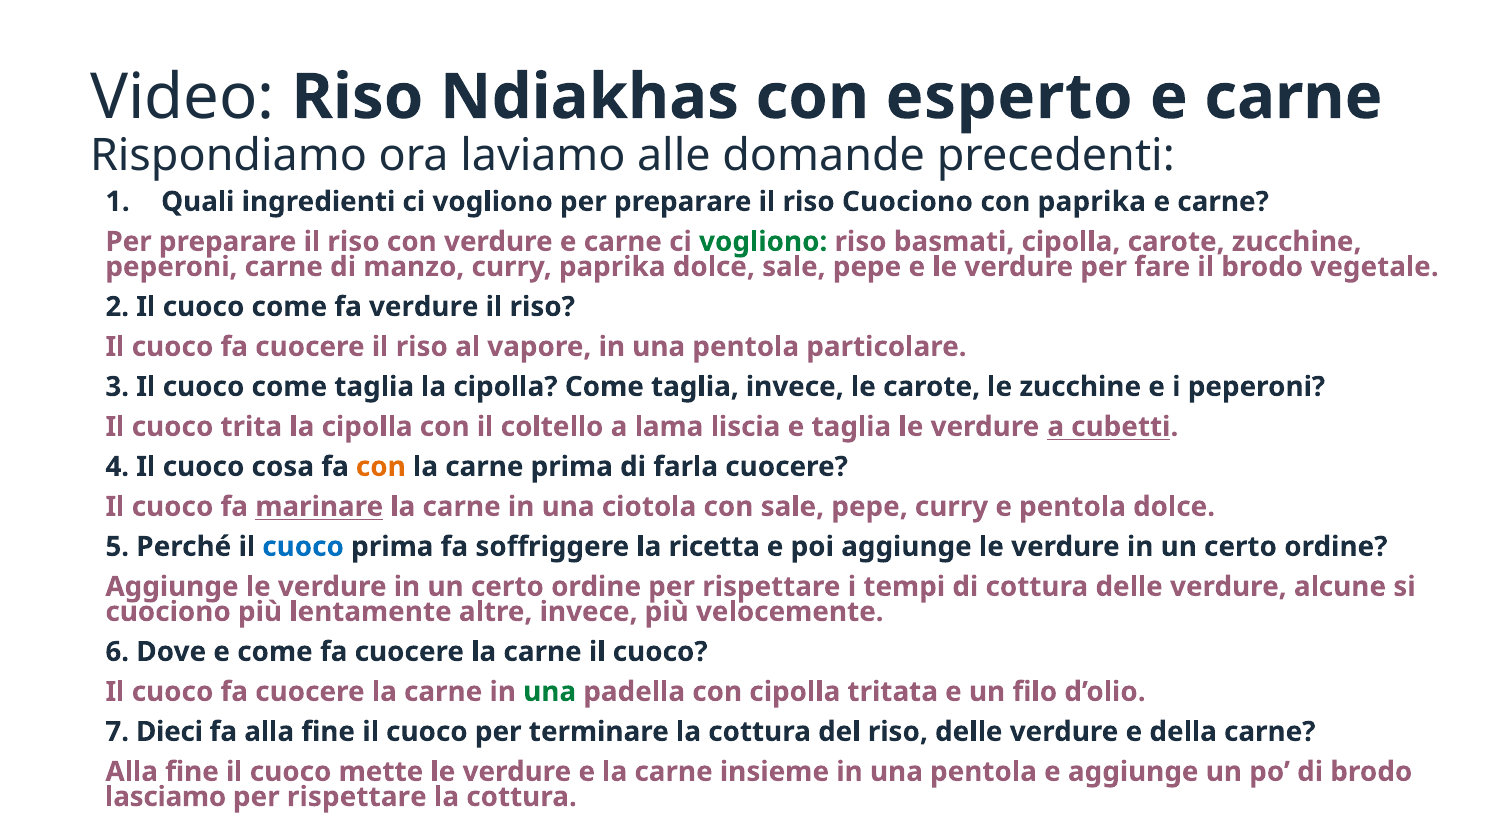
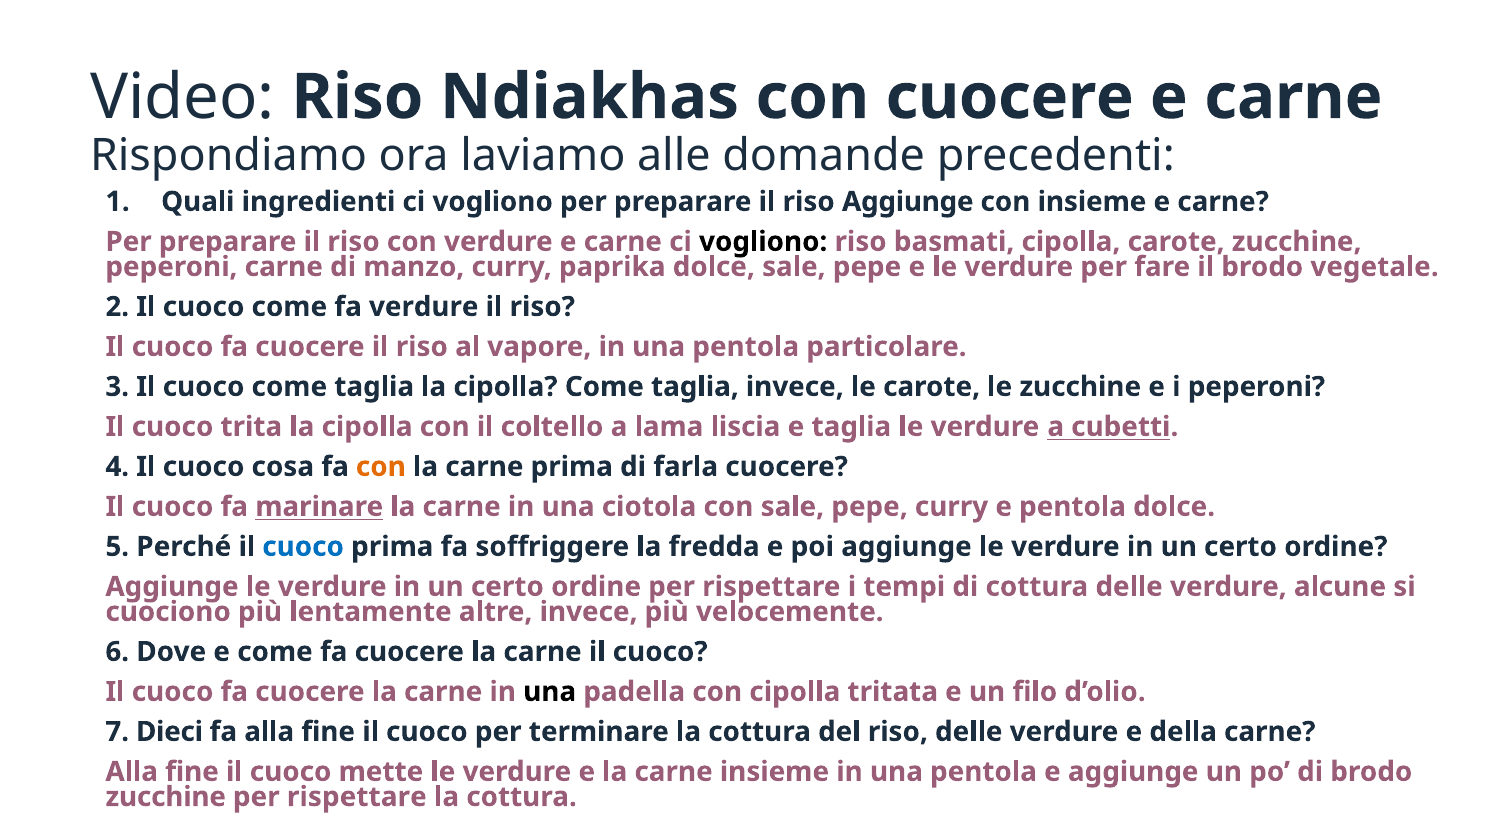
con esperto: esperto -> cuocere (1010, 97)
riso Cuociono: Cuociono -> Aggiunge (908, 202)
con paprika: paprika -> insieme (1092, 202)
vogliono colour: green -> black (763, 242)
ricetta: ricetta -> fredda (714, 547)
una colour: green -> black (550, 692)
lasciamo: lasciamo -> zucchine (166, 797)
